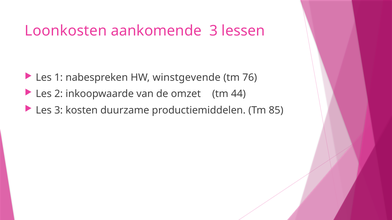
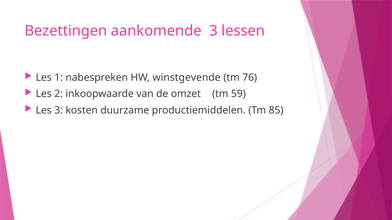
Loonkosten: Loonkosten -> Bezettingen (66, 31)
44: 44 -> 59 (238, 94)
